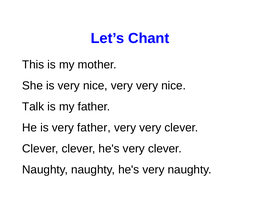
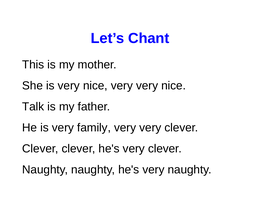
very father: father -> family (94, 127)
